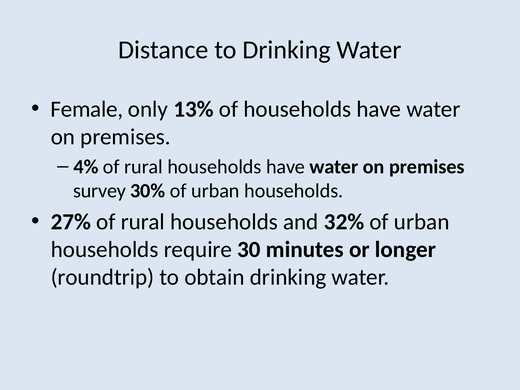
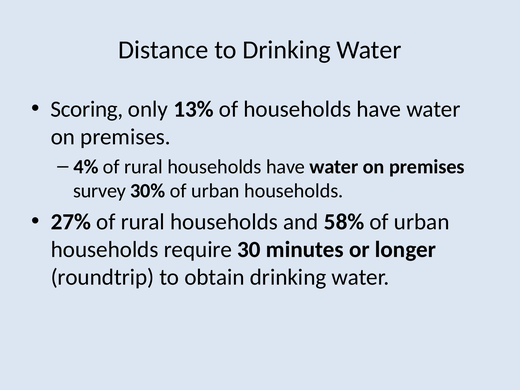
Female: Female -> Scoring (87, 109)
32%: 32% -> 58% (344, 222)
